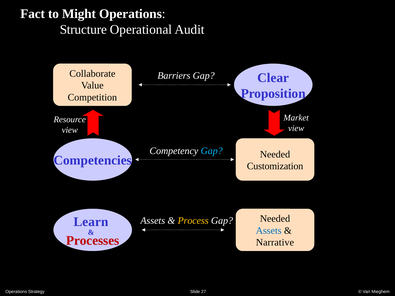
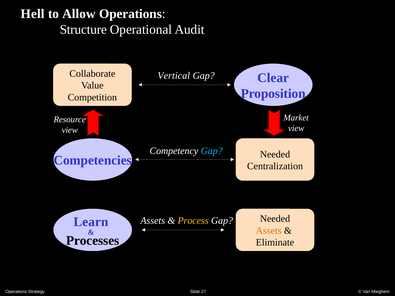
Fact: Fact -> Hell (33, 14)
Might: Might -> Allow (79, 14)
Barriers: Barriers -> Vertical (174, 76)
Customization: Customization -> Centralization (275, 166)
Assets colour: blue -> orange (269, 231)
Processes colour: red -> black (93, 241)
Narrative: Narrative -> Eliminate (275, 243)
